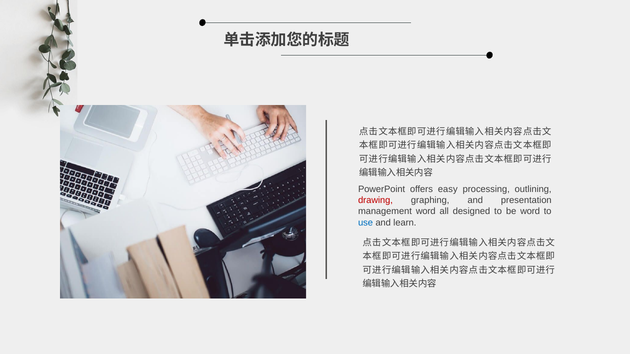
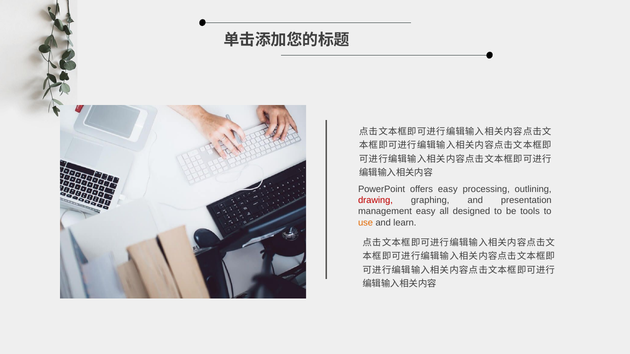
management word: word -> easy (426, 212)
be word: word -> tools (530, 212)
use colour: blue -> orange (366, 223)
